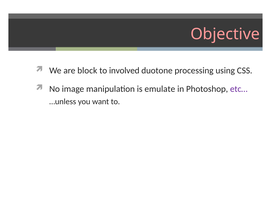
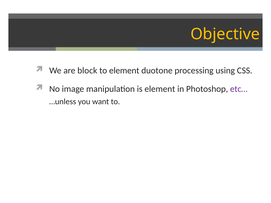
Objective colour: pink -> yellow (225, 34)
to involved: involved -> element (124, 71)
is emulate: emulate -> element (160, 89)
